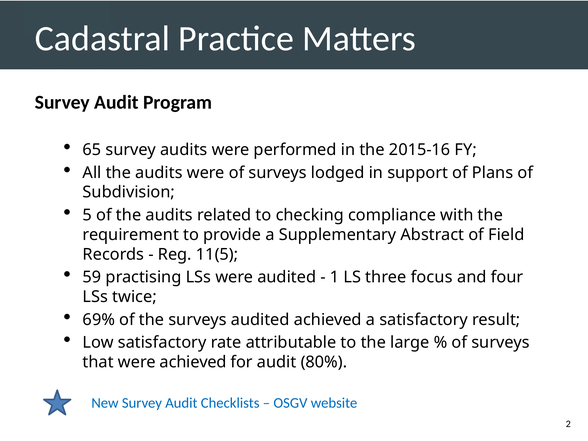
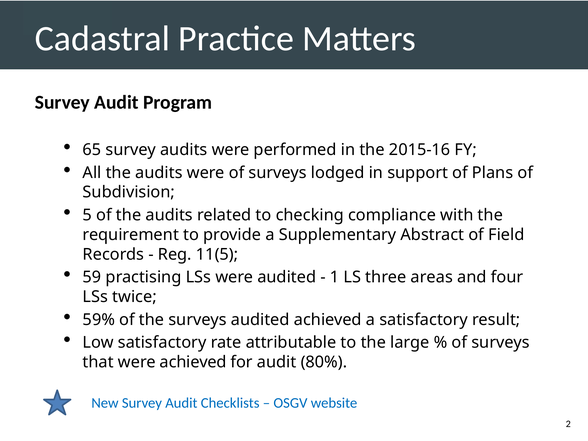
focus: focus -> areas (432, 277)
69%: 69% -> 59% (99, 320)
